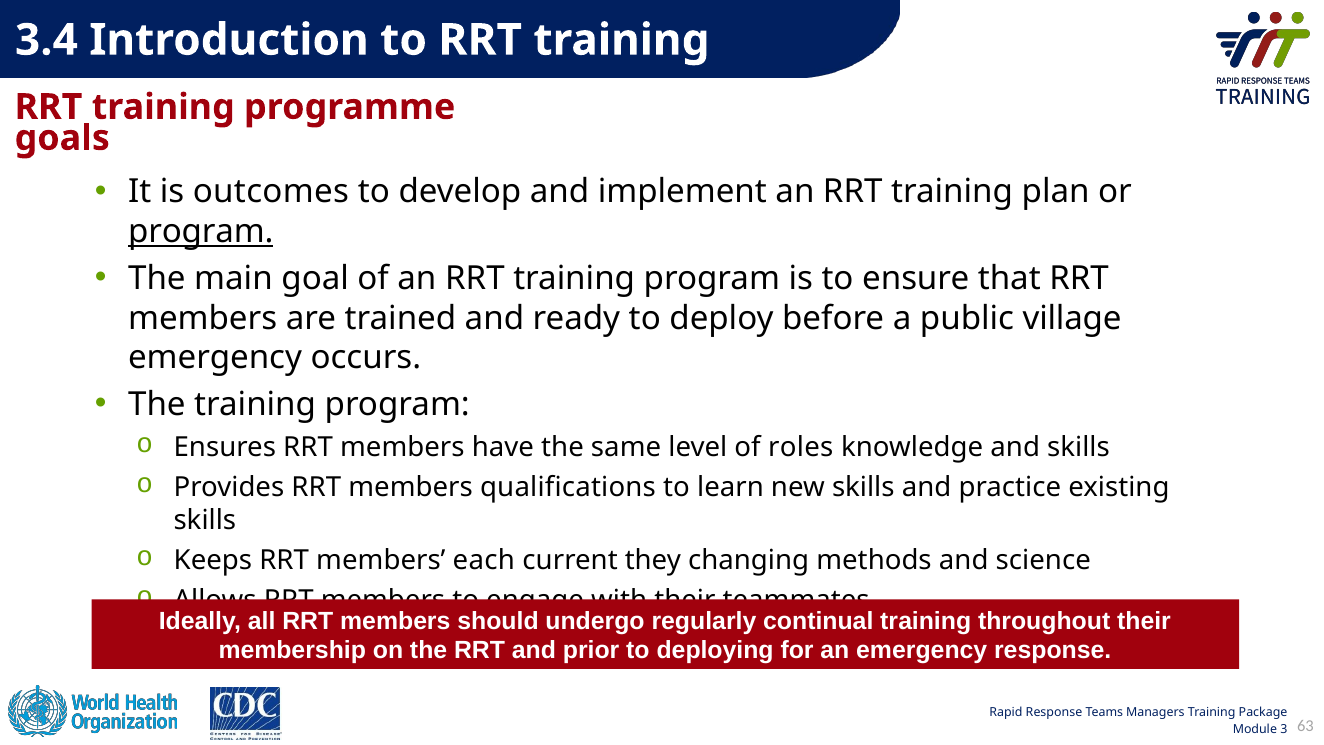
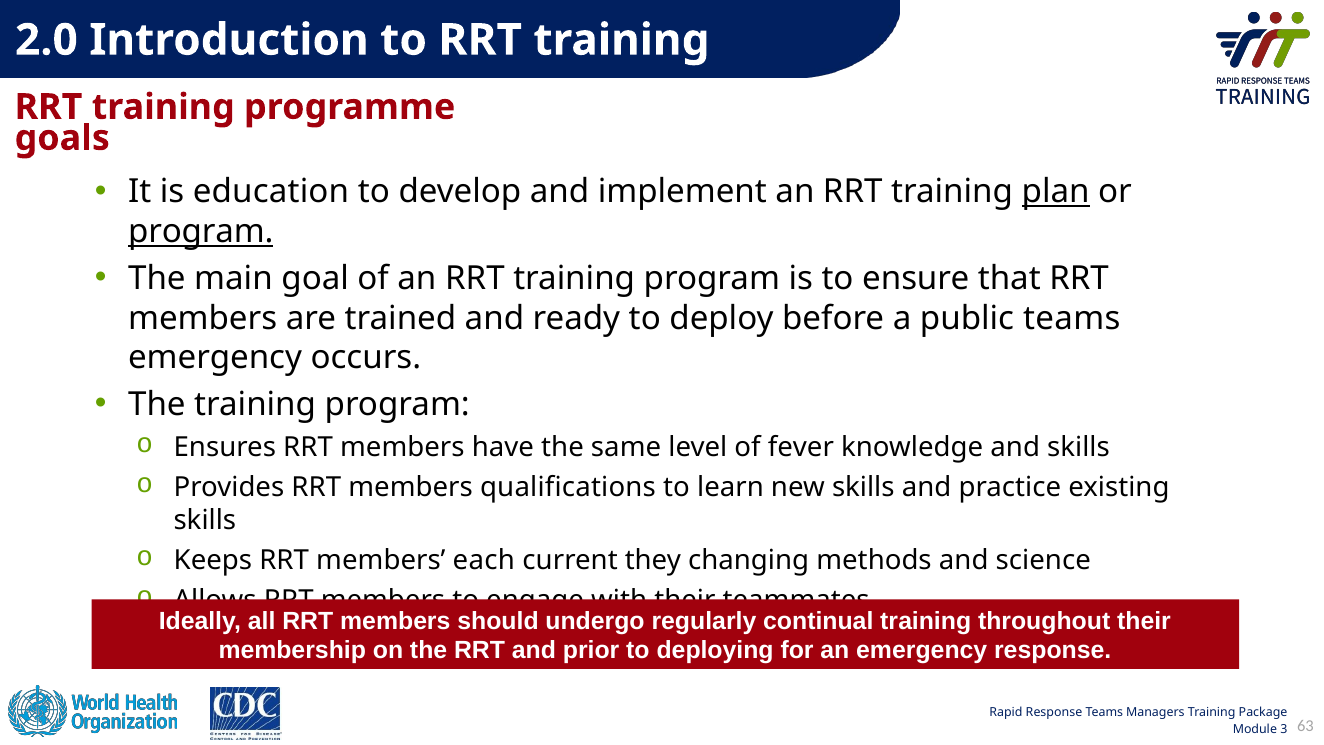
3.4: 3.4 -> 2.0 (46, 40)
outcomes: outcomes -> education (271, 192)
plan underline: none -> present (1056, 192)
public village: village -> teams (1072, 318)
roles: roles -> fever (801, 447)
